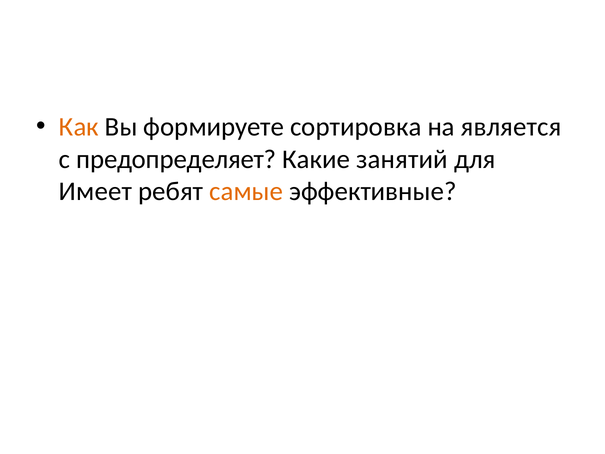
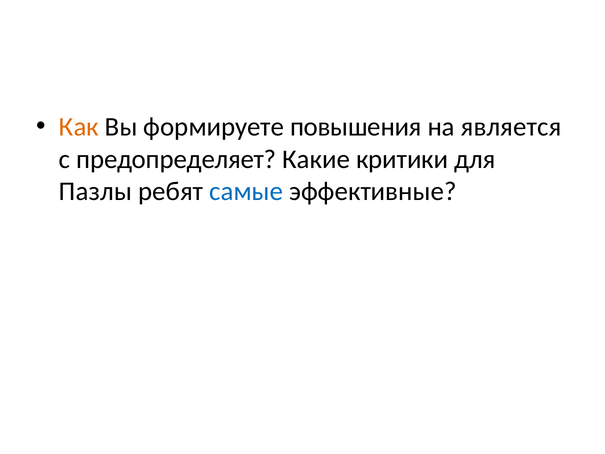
сортировка: сортировка -> повышения (356, 127)
занятий: занятий -> критики (402, 159)
Имеет: Имеет -> Пазлы (96, 191)
самые colour: orange -> blue (246, 191)
